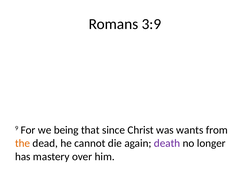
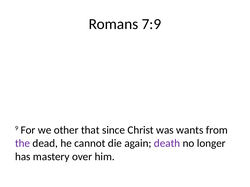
3:9: 3:9 -> 7:9 (151, 24)
being: being -> other (66, 130)
the colour: orange -> purple (23, 144)
